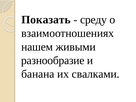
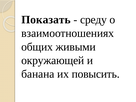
нашем: нашем -> общих (37, 47)
разнообразие: разнообразие -> окружающей (53, 60)
свалками: свалками -> повысить (96, 74)
